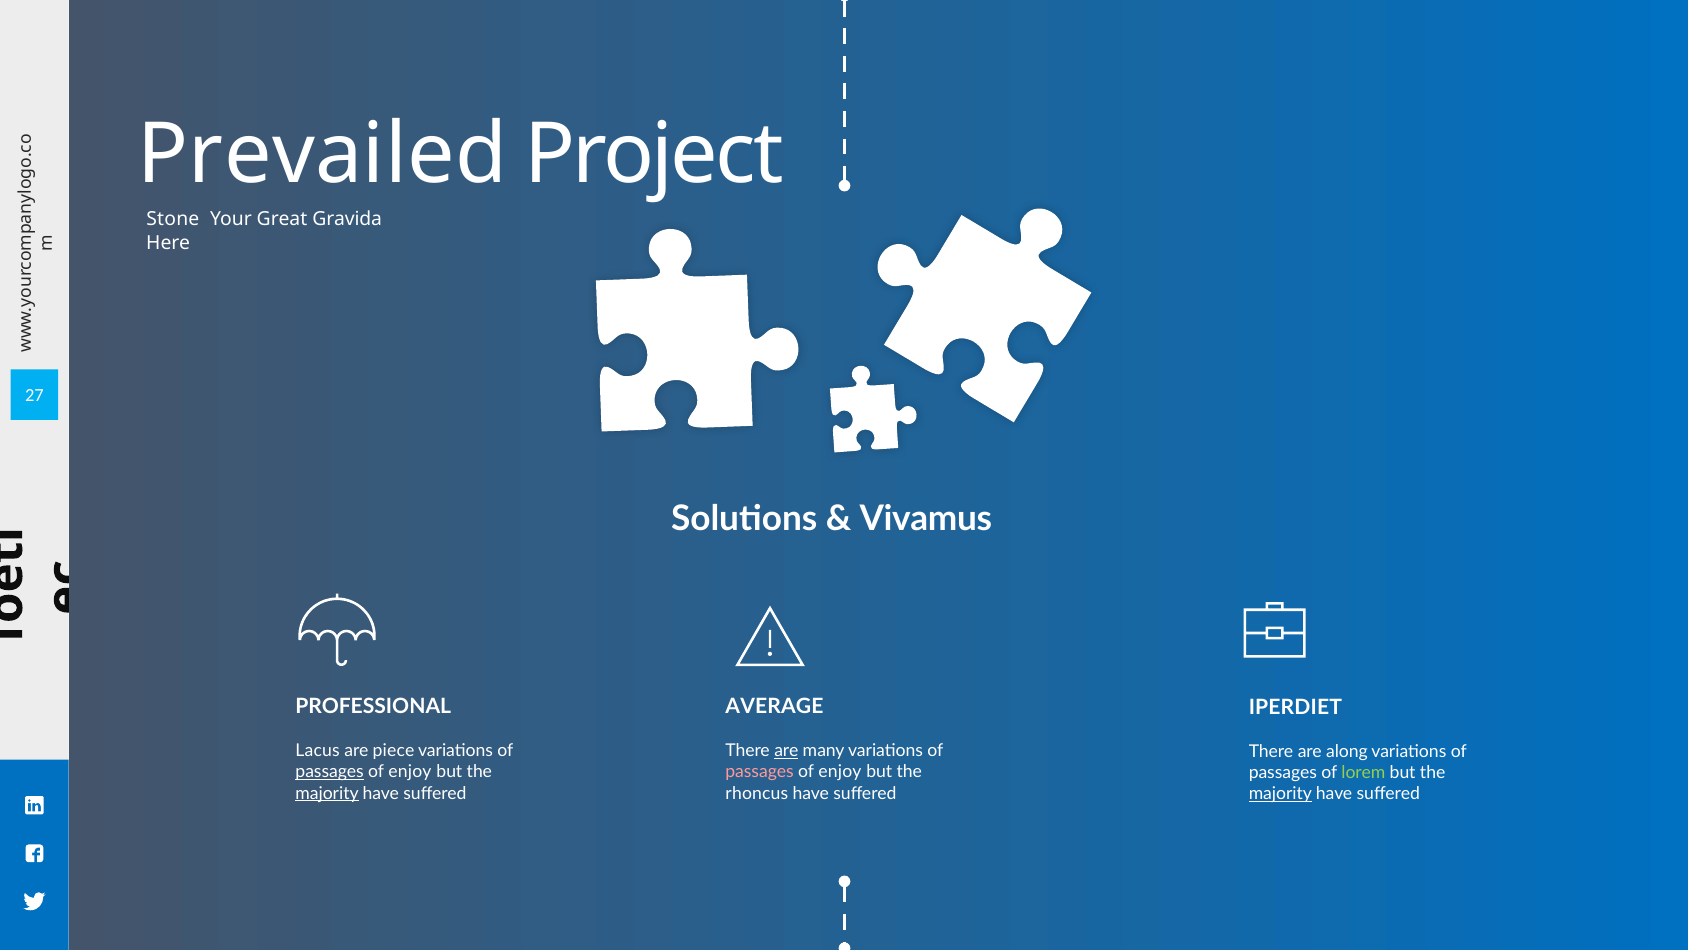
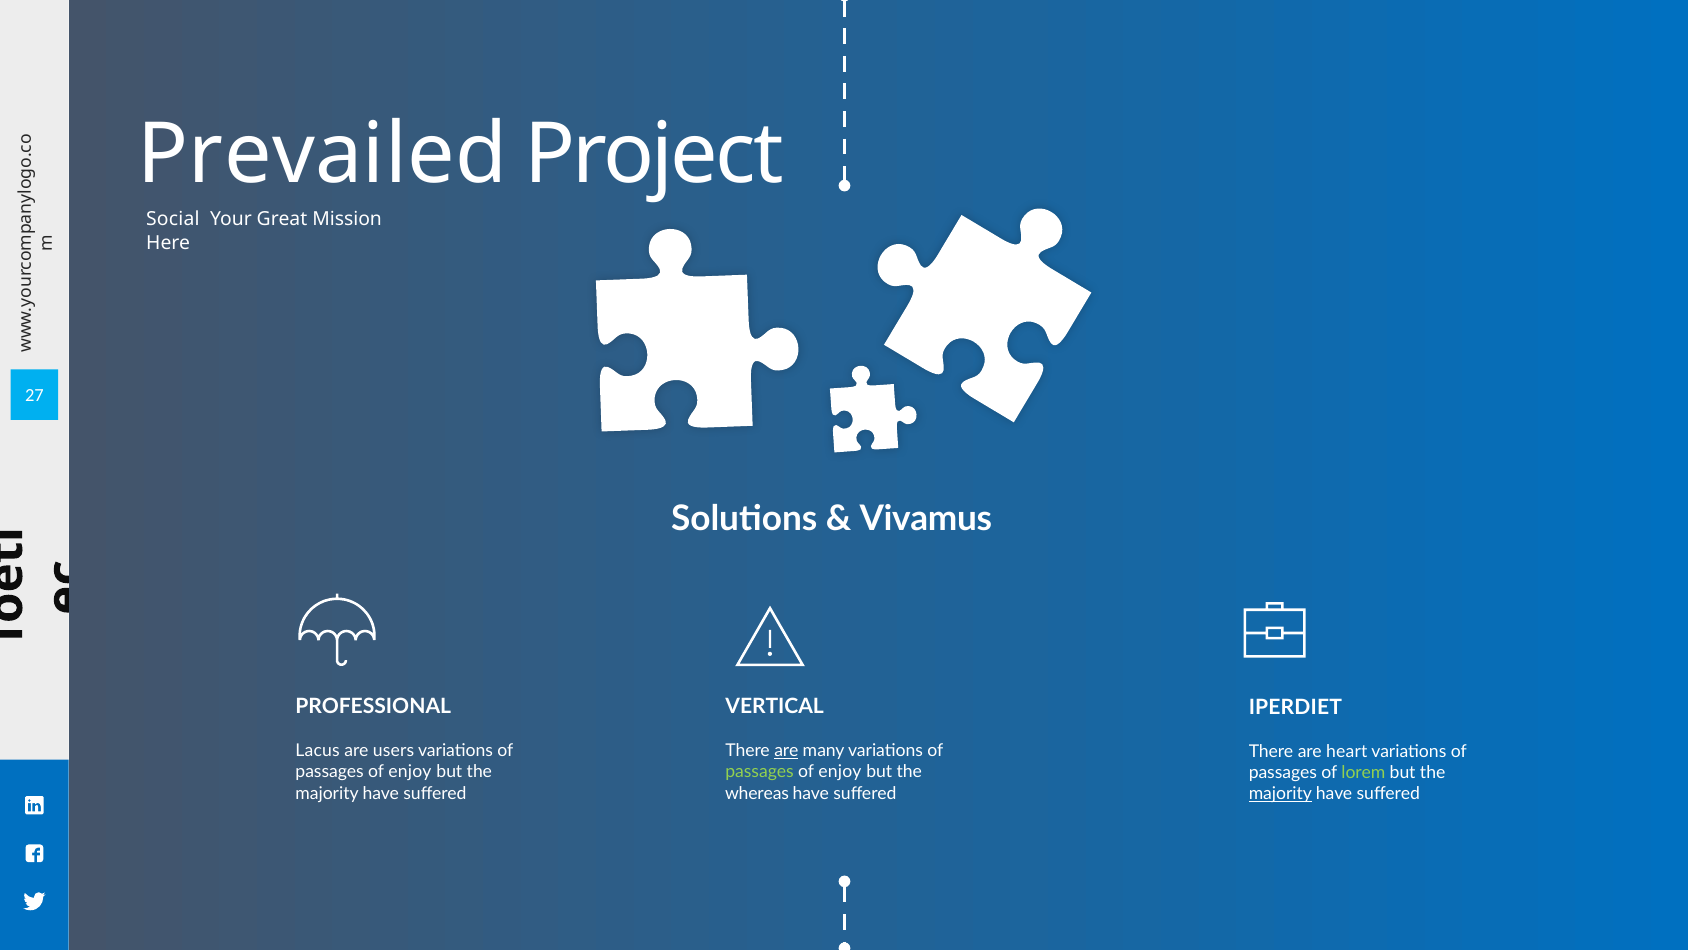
Stone: Stone -> Social (173, 220)
Gravida: Gravida -> Mission (347, 220)
AVERAGE: AVERAGE -> VERTICAL (775, 707)
piece: piece -> users (394, 751)
along: along -> heart (1347, 751)
passages underline: present -> none (330, 772)
passages colour: pink -> light green (760, 772)
majority underline: present -> none (327, 793)
rhoncus: rhoncus -> whereas (757, 793)
